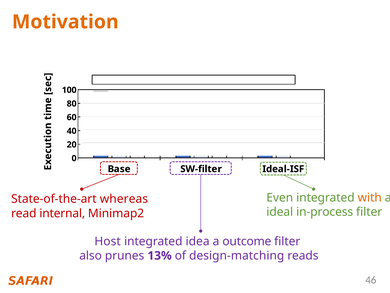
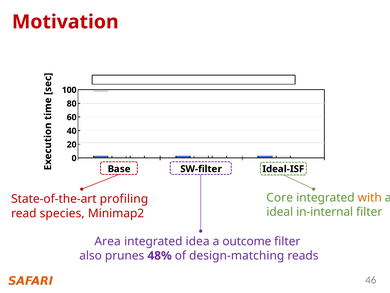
Motivation colour: orange -> red (65, 22)
Even: Even -> Core (280, 197)
whereas: whereas -> profiling (124, 199)
in-process: in-process -> in-internal (325, 212)
internal: internal -> species (62, 213)
Host: Host -> Area (108, 241)
13%: 13% -> 48% (160, 255)
